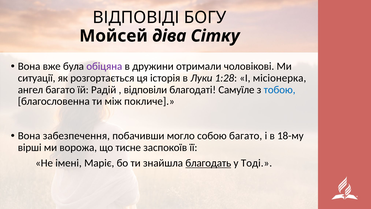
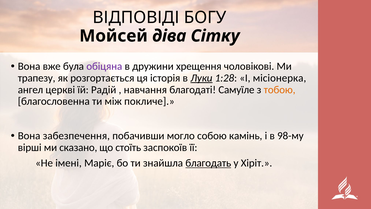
отримали: отримали -> хрещення (199, 66)
ситуації: ситуації -> трапезу (37, 78)
Луки underline: none -> present (201, 78)
ангел багато: багато -> церкві (60, 90)
відповіли: відповіли -> навчання (145, 90)
тобою colour: blue -> orange (280, 90)
собою багато: багато -> камінь (246, 136)
18-му: 18-му -> 98-му (290, 136)
ворожа: ворожа -> сказано (78, 147)
тисне: тисне -> стоїть (128, 147)
Тоді: Тоді -> Хіріт (257, 163)
